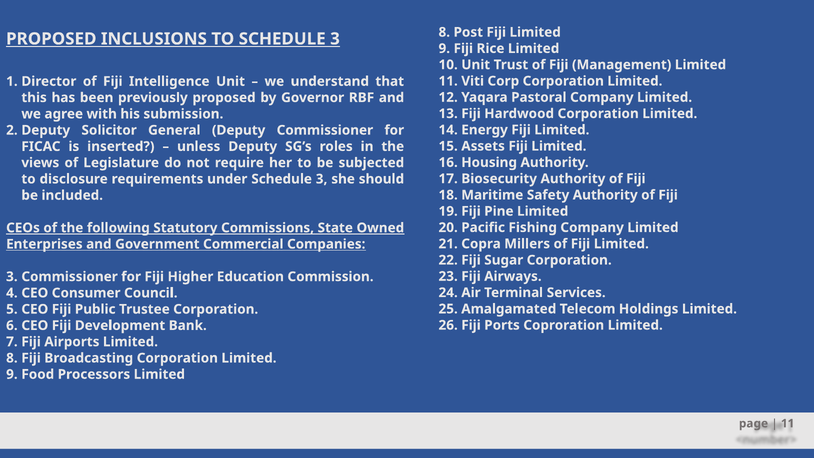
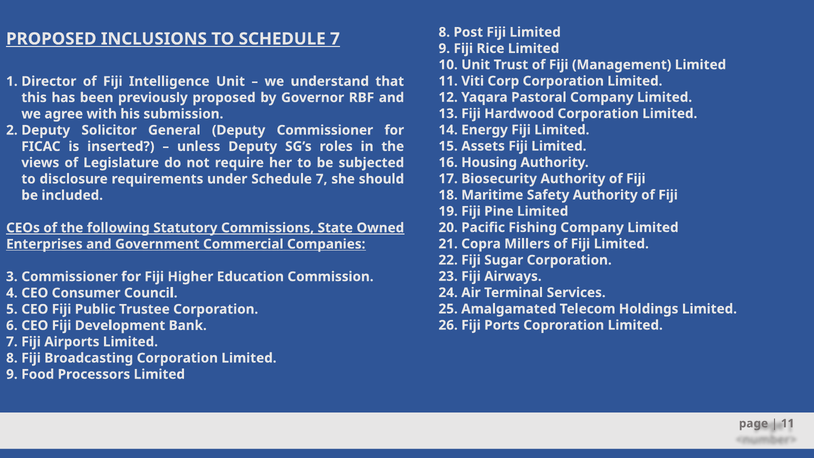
TO SCHEDULE 3: 3 -> 7 (335, 39)
under Schedule 3: 3 -> 7 (322, 179)
